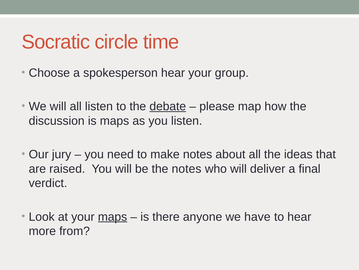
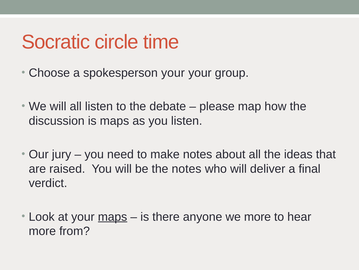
spokesperson hear: hear -> your (173, 73)
debate underline: present -> none (168, 106)
we have: have -> more (258, 216)
